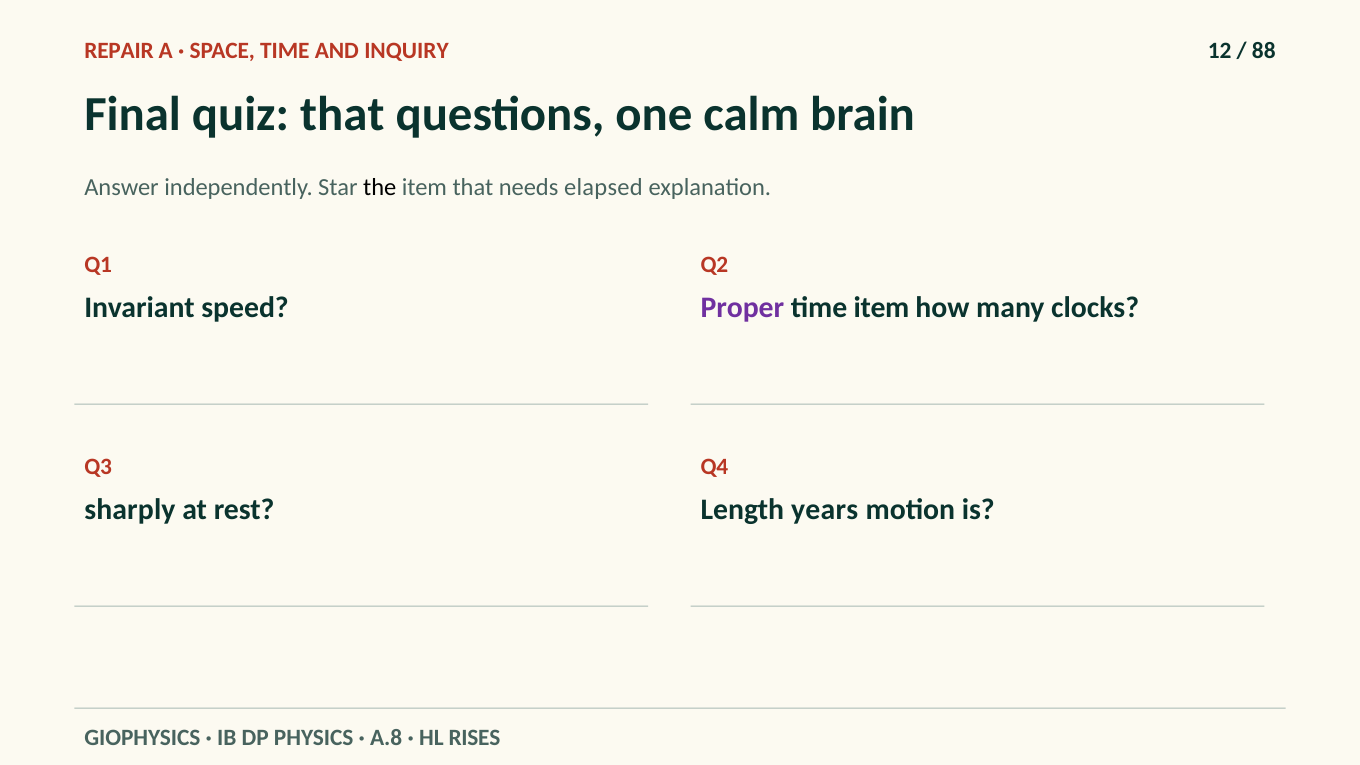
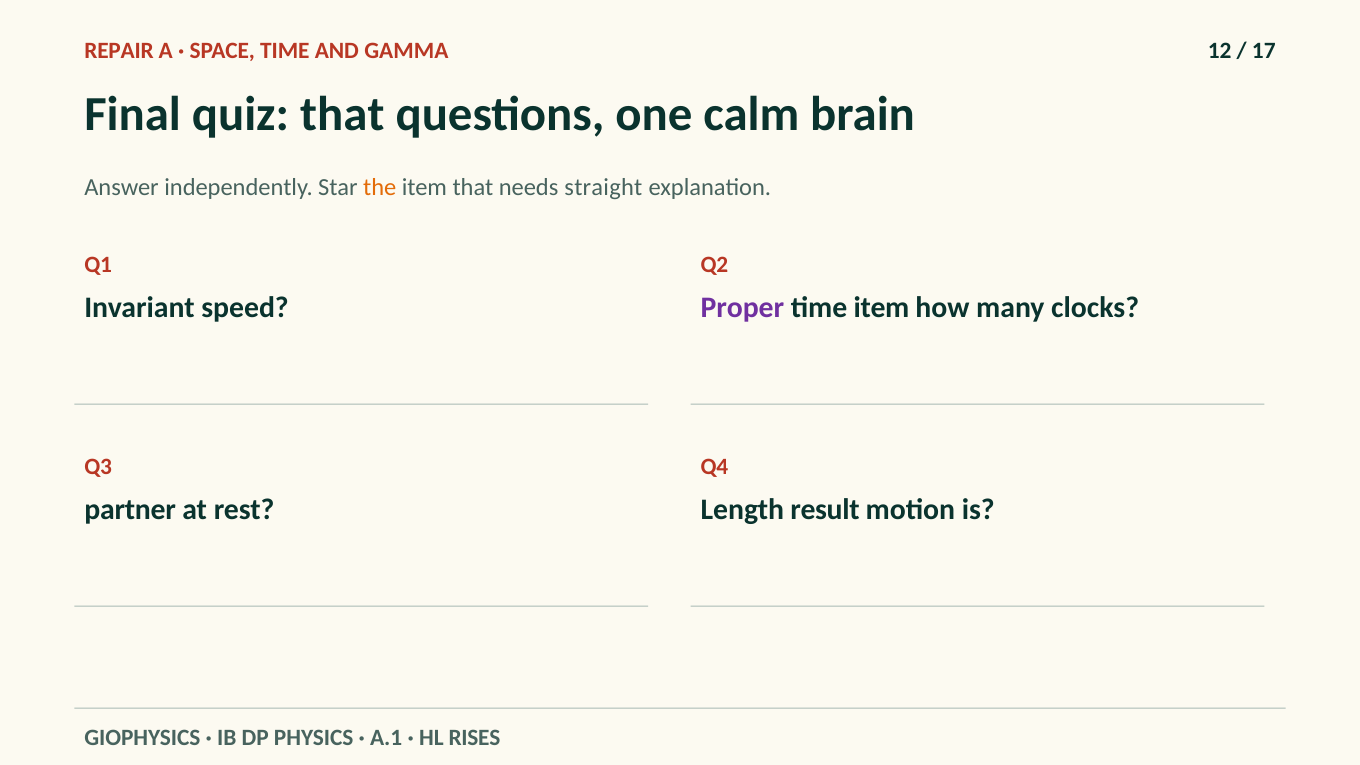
INQUIRY: INQUIRY -> GAMMA (406, 50)
88: 88 -> 17 (1264, 50)
the colour: black -> orange (380, 187)
elapsed: elapsed -> straight (603, 187)
sharply: sharply -> partner (130, 509)
years: years -> result (825, 509)
A.8: A.8 -> A.1 (386, 738)
